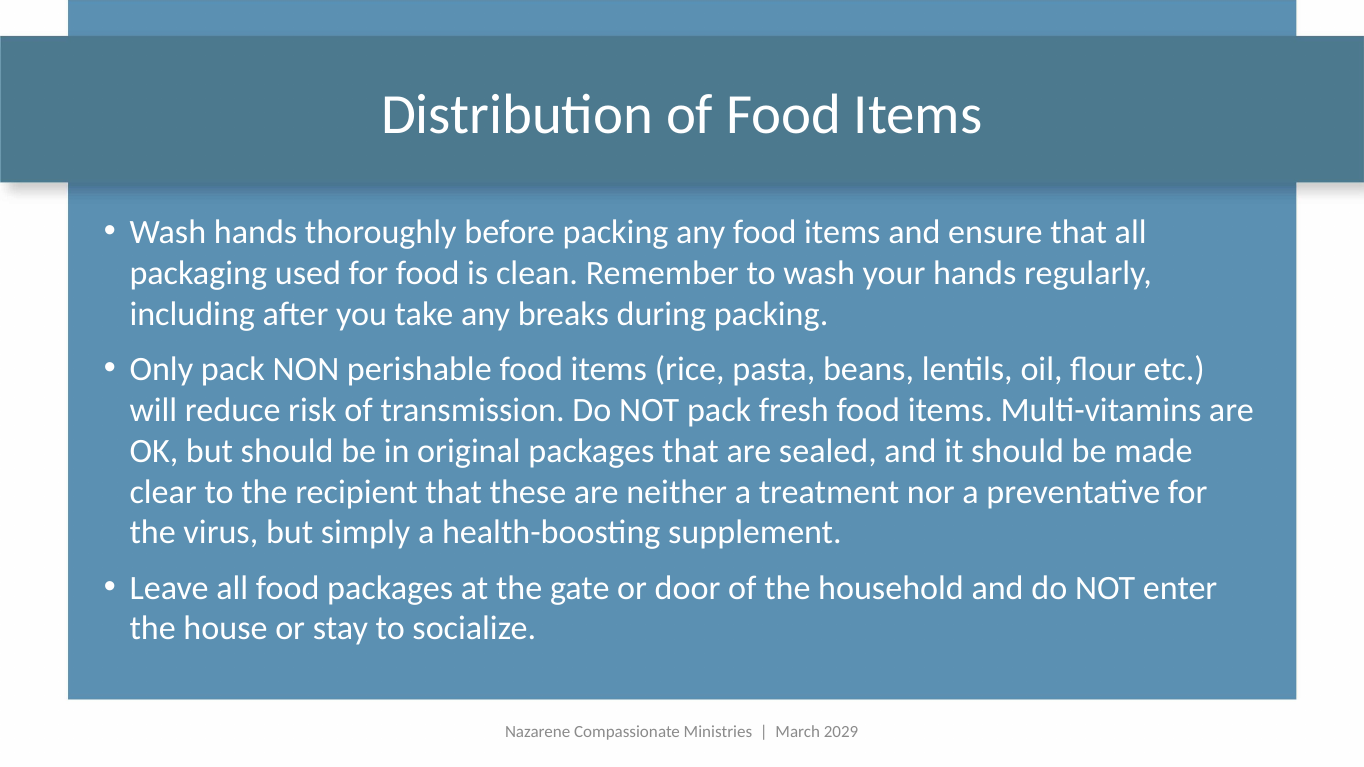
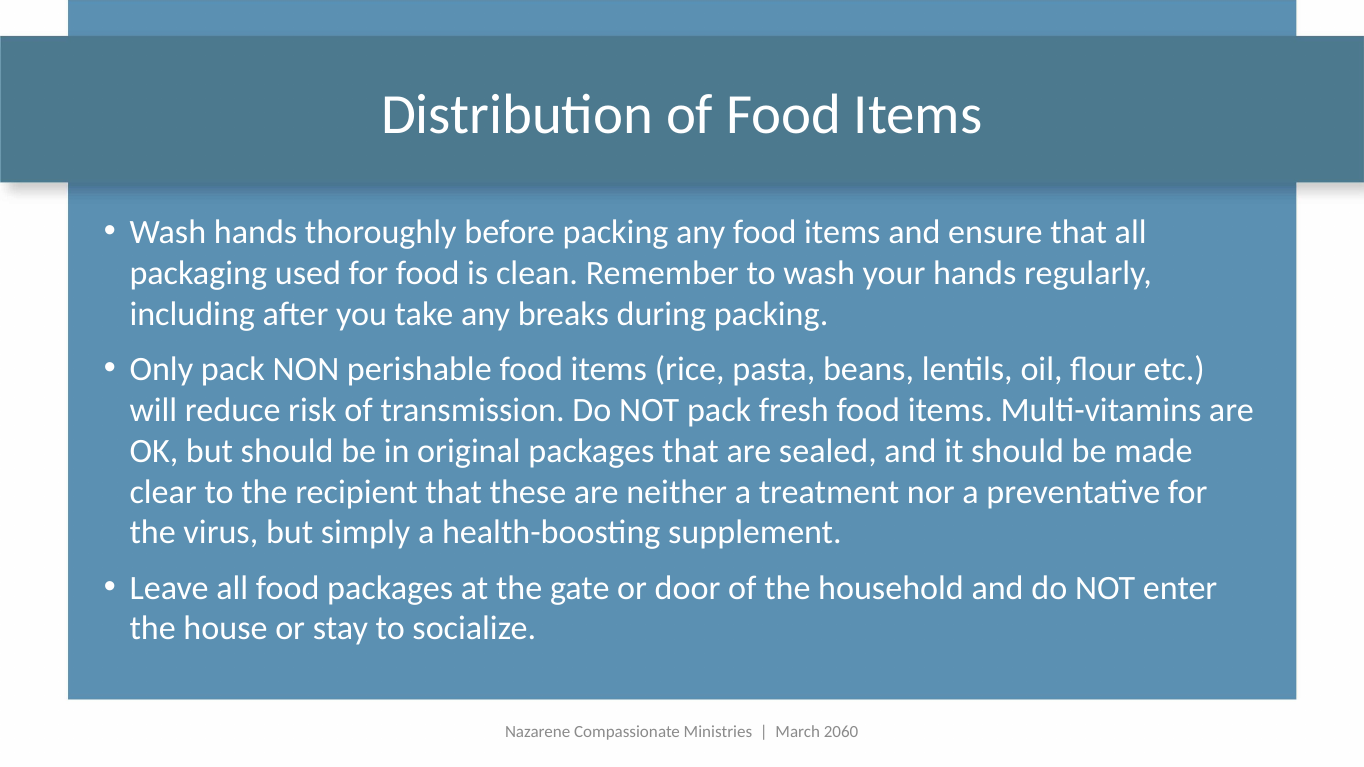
2029: 2029 -> 2060 (841, 733)
